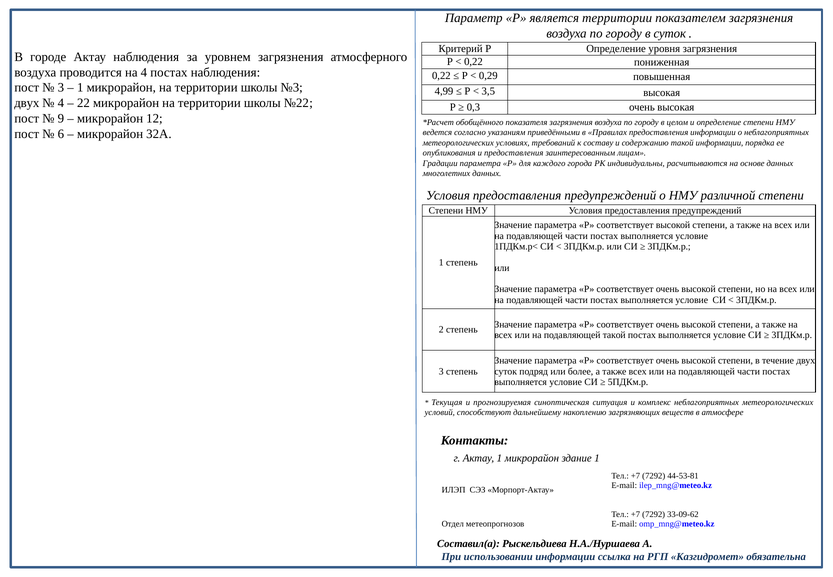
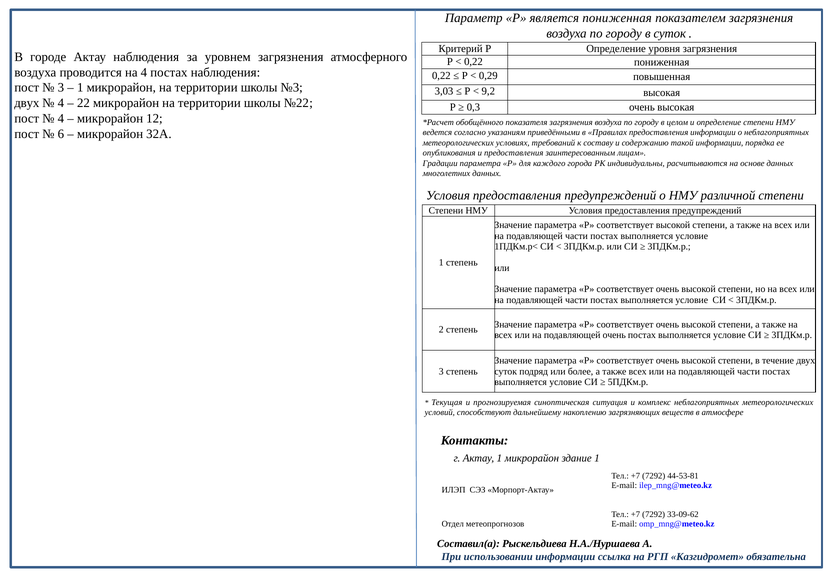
является территории: территории -> пониженная (617, 18)
4,99: 4,99 -> 3,03 (444, 91)
3,5: 3,5 -> 9,2 (488, 91)
9: 9 -> 4 (61, 118)
подавляющей такой: такой -> очень (614, 335)
